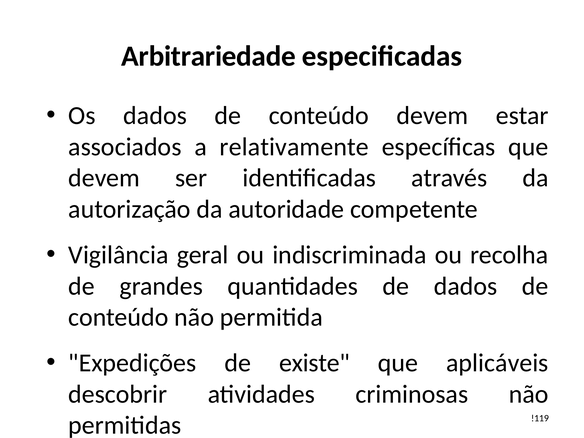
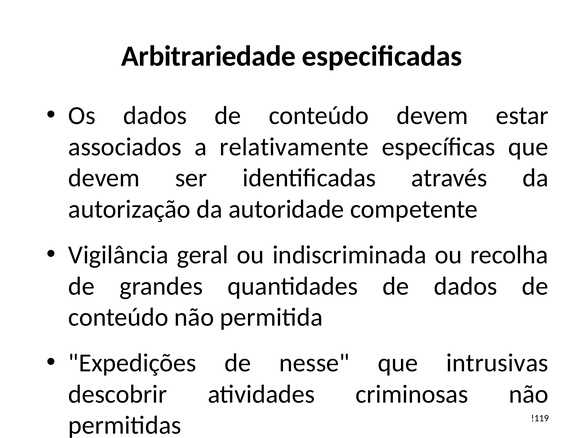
existe: existe -> nesse (314, 363)
aplicáveis: aplicáveis -> intrusivas (497, 363)
